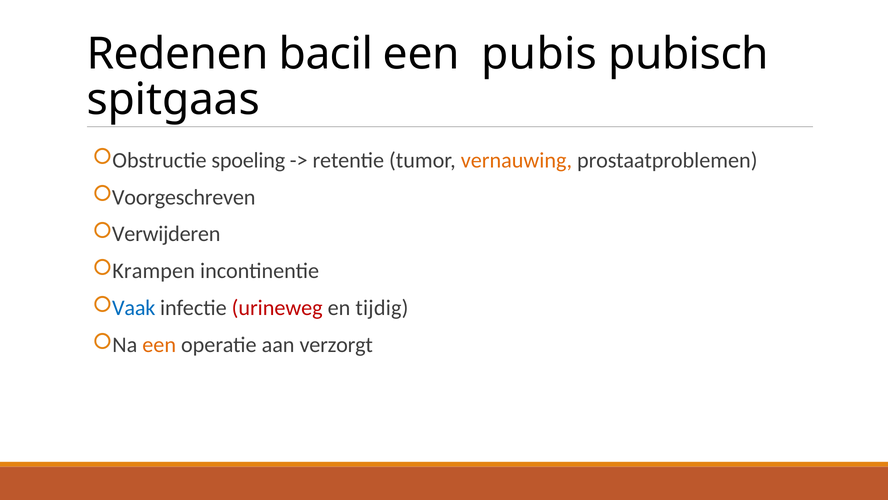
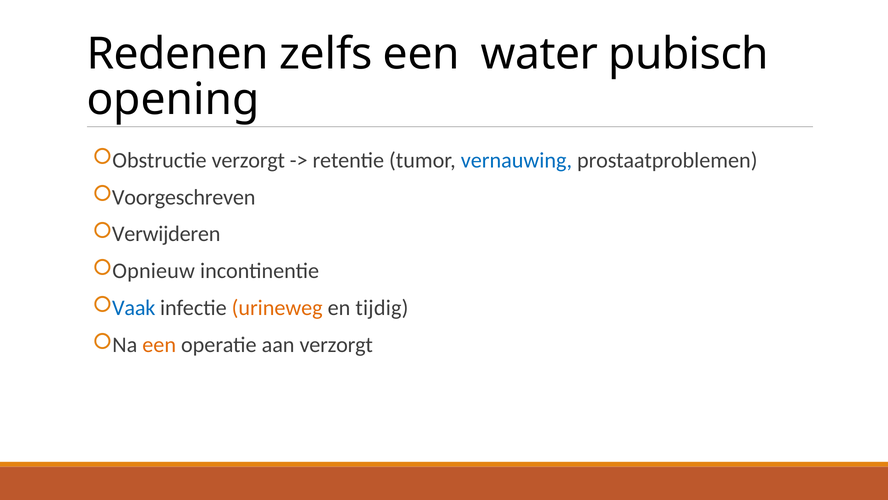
bacil: bacil -> zelfs (326, 54)
pubis: pubis -> water (540, 54)
spitgaas: spitgaas -> opening (173, 99)
Obstructie spoeling: spoeling -> verzorgt (248, 160)
vernauwing colour: orange -> blue (516, 160)
Krampen: Krampen -> Opnieuw (154, 271)
urineweg colour: red -> orange (277, 308)
